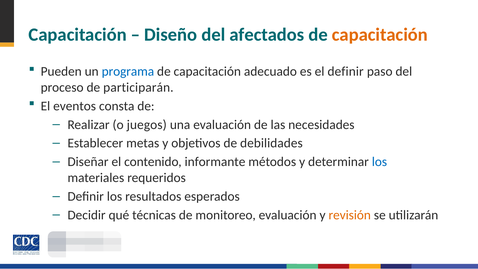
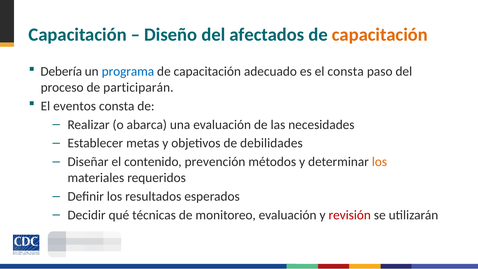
Pueden: Pueden -> Debería (61, 71)
el definir: definir -> consta (346, 71)
juegos: juegos -> abarca (147, 125)
informante: informante -> prevención (215, 162)
los colour: blue -> orange (379, 162)
revisión colour: orange -> red (350, 215)
